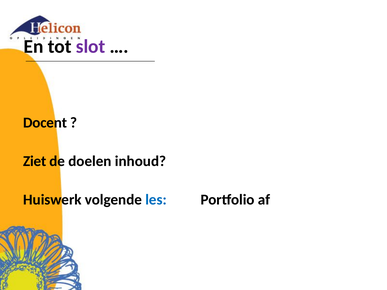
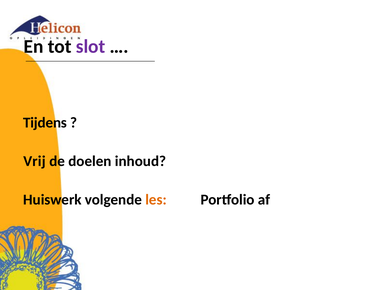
Docent: Docent -> Tijdens (45, 123)
Ziet: Ziet -> Vrij (35, 161)
les colour: blue -> orange (156, 200)
